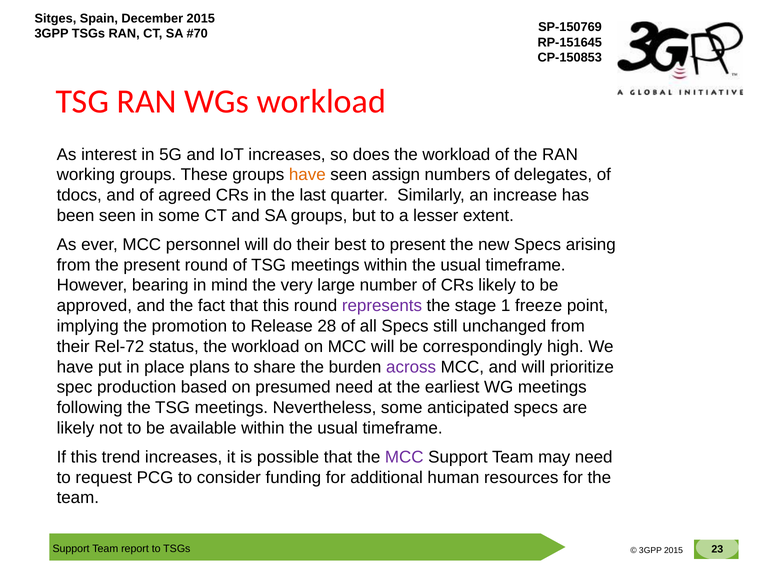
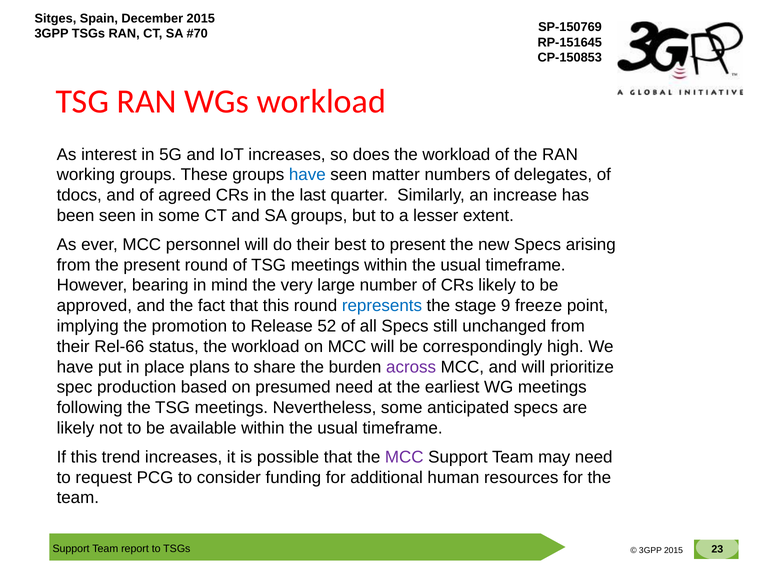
have colour: orange -> blue (307, 175)
assign: assign -> matter (396, 175)
represents colour: purple -> blue (382, 306)
1: 1 -> 9 (506, 306)
28: 28 -> 52 (327, 326)
Rel-72: Rel-72 -> Rel-66 (119, 346)
